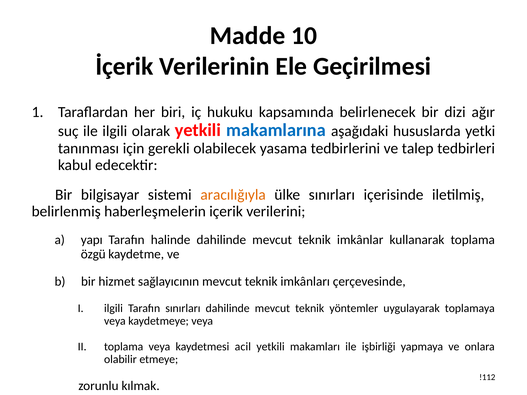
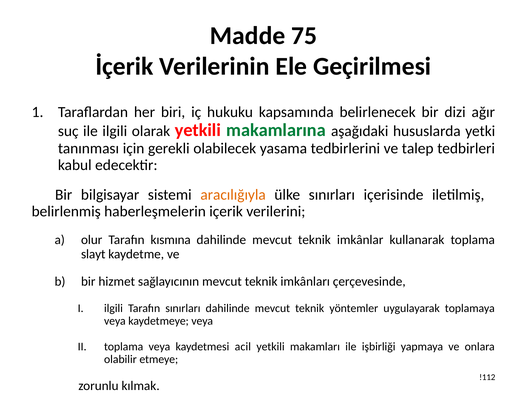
10: 10 -> 75 (304, 36)
makamlarına colour: blue -> green (276, 130)
yapı: yapı -> olur (92, 240)
halinde: halinde -> kısmına (171, 240)
özgü: özgü -> slayt (93, 254)
